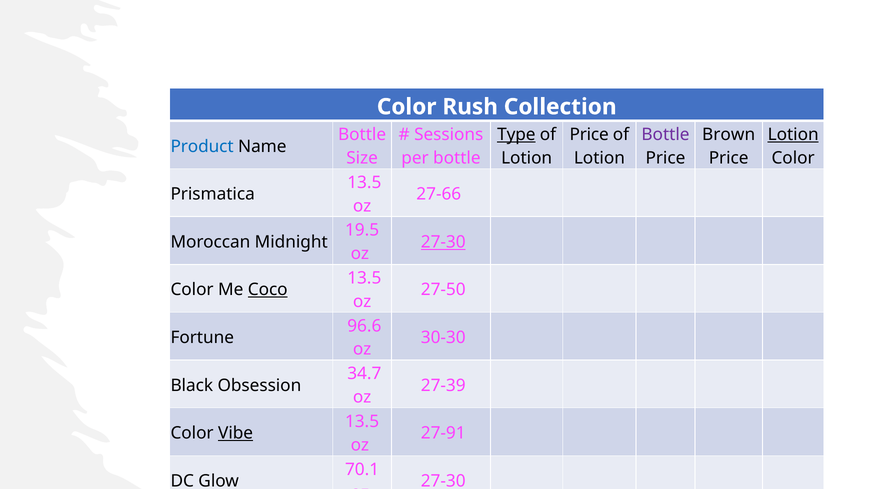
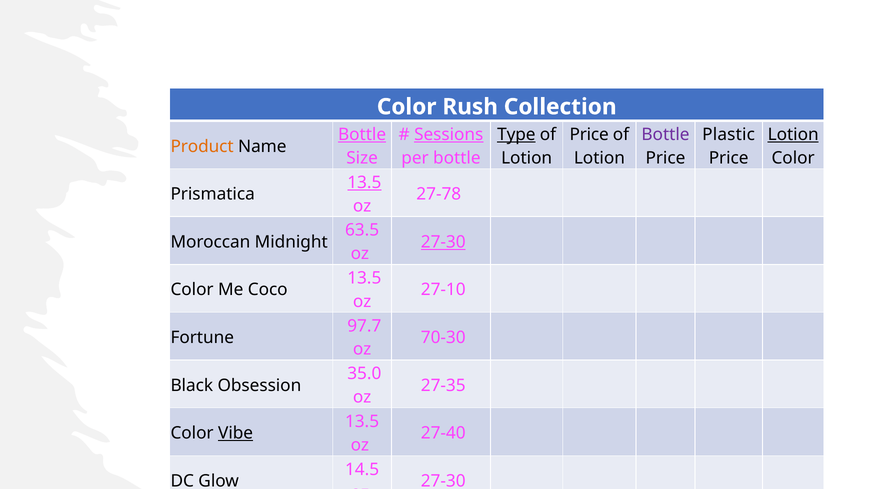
Bottle underline: none -> present (362, 135)
Sessions underline: none -> present (449, 135)
Brown: Brown -> Plastic (729, 135)
Product colour: blue -> orange (202, 146)
13.5 underline: none -> present (364, 183)
27-66: 27-66 -> 27-78 (439, 194)
19.5: 19.5 -> 63.5 (362, 230)
Coco underline: present -> none (268, 290)
27-50: 27-50 -> 27-10 (443, 290)
96.6: 96.6 -> 97.7 (364, 326)
30-30: 30-30 -> 70-30 (443, 338)
34.7: 34.7 -> 35.0 (364, 374)
27-39: 27-39 -> 27-35 (443, 386)
27-91: 27-91 -> 27-40 (443, 434)
70.1: 70.1 -> 14.5 (362, 470)
